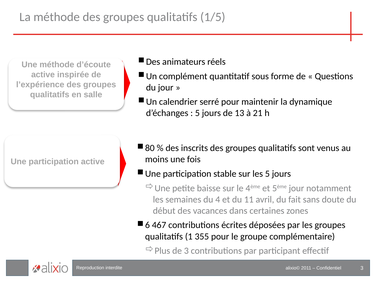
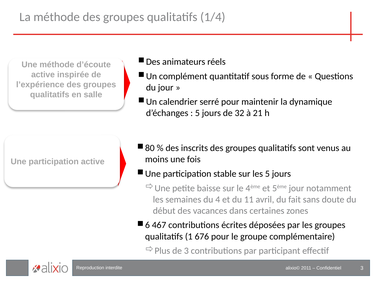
1/5: 1/5 -> 1/4 (213, 17)
13: 13 -> 32 (239, 113)
355: 355 -> 676 (202, 236)
